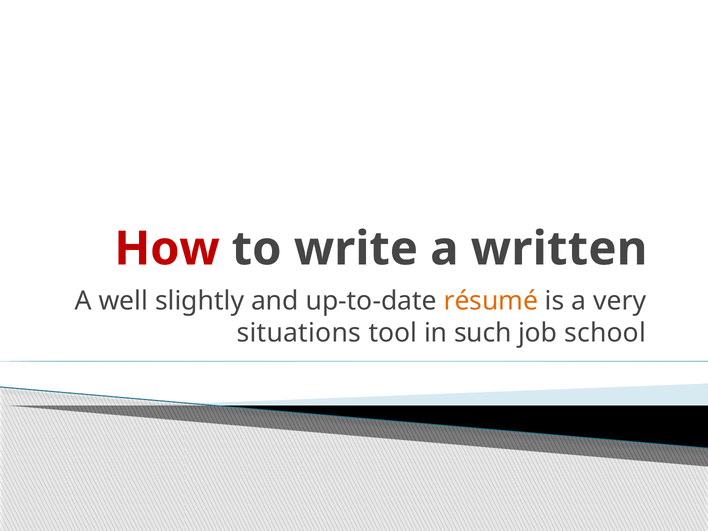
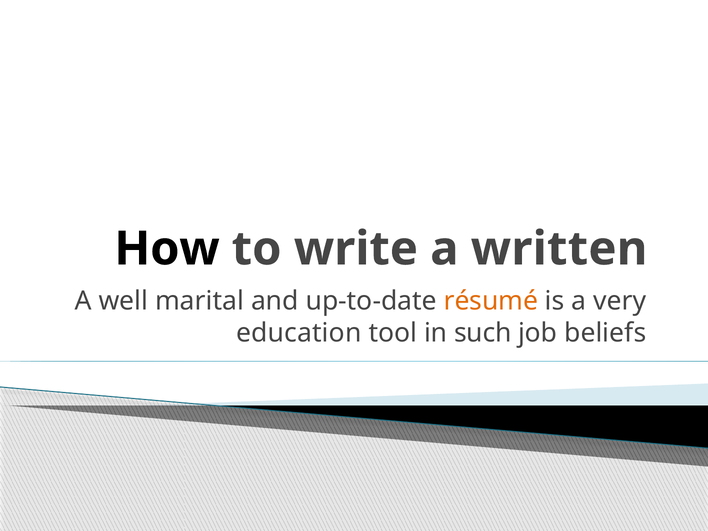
How colour: red -> black (167, 249)
slightly: slightly -> marital (200, 301)
situations: situations -> education (299, 333)
school: school -> beliefs (605, 333)
